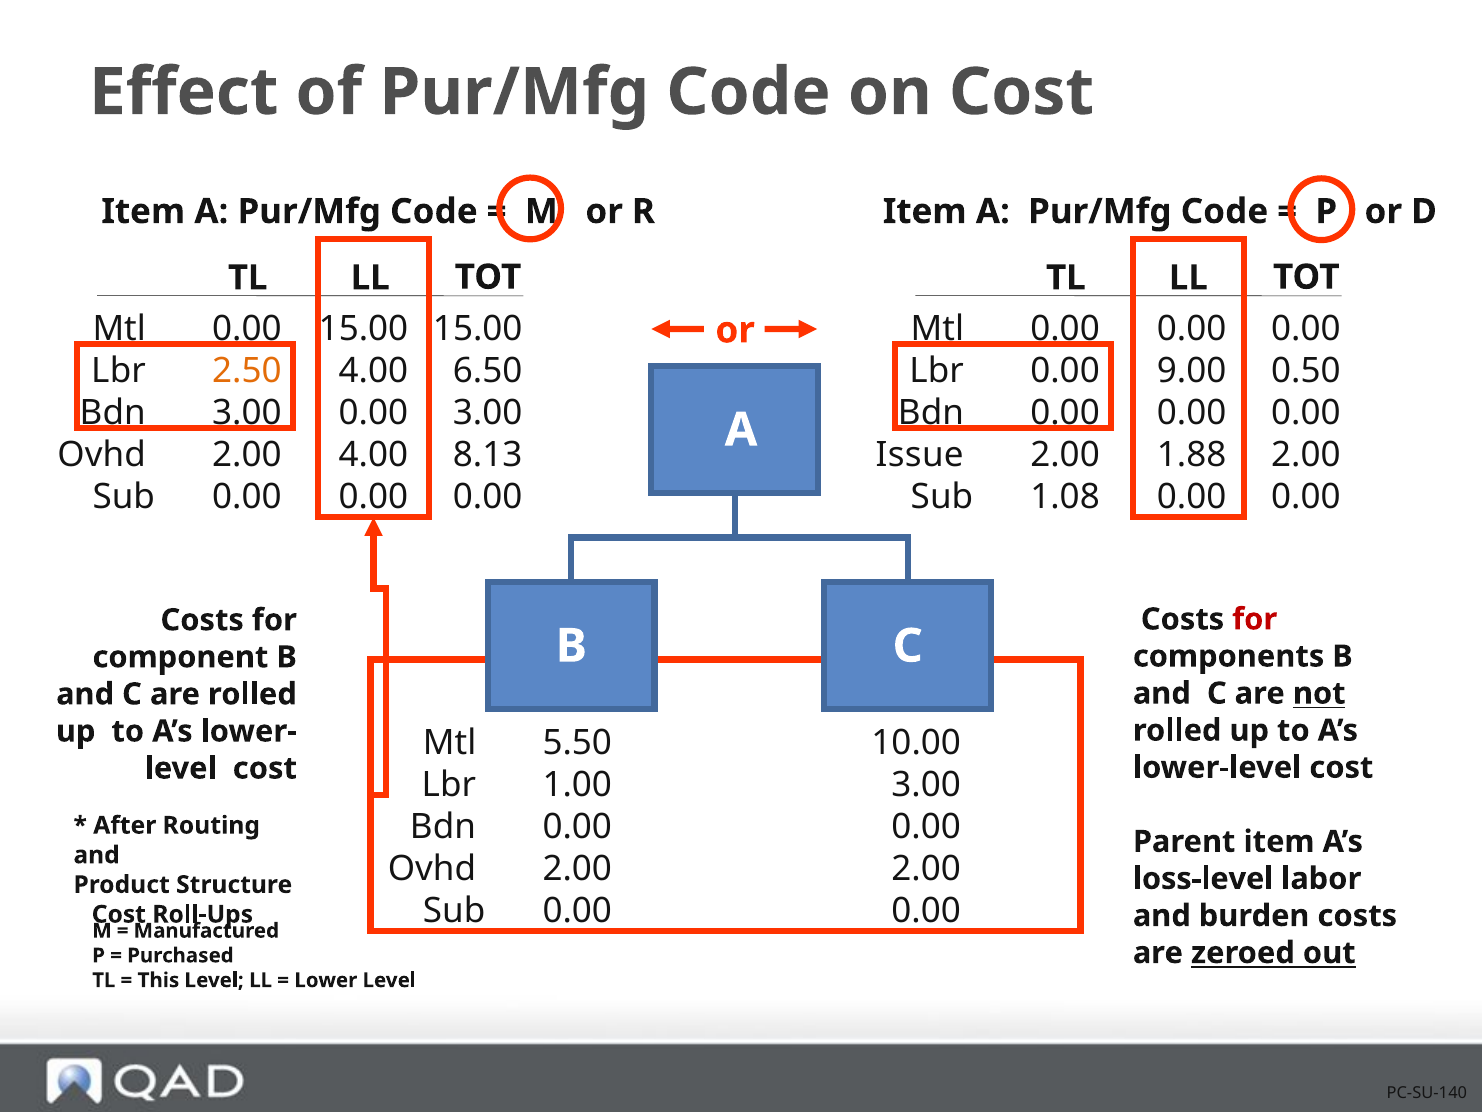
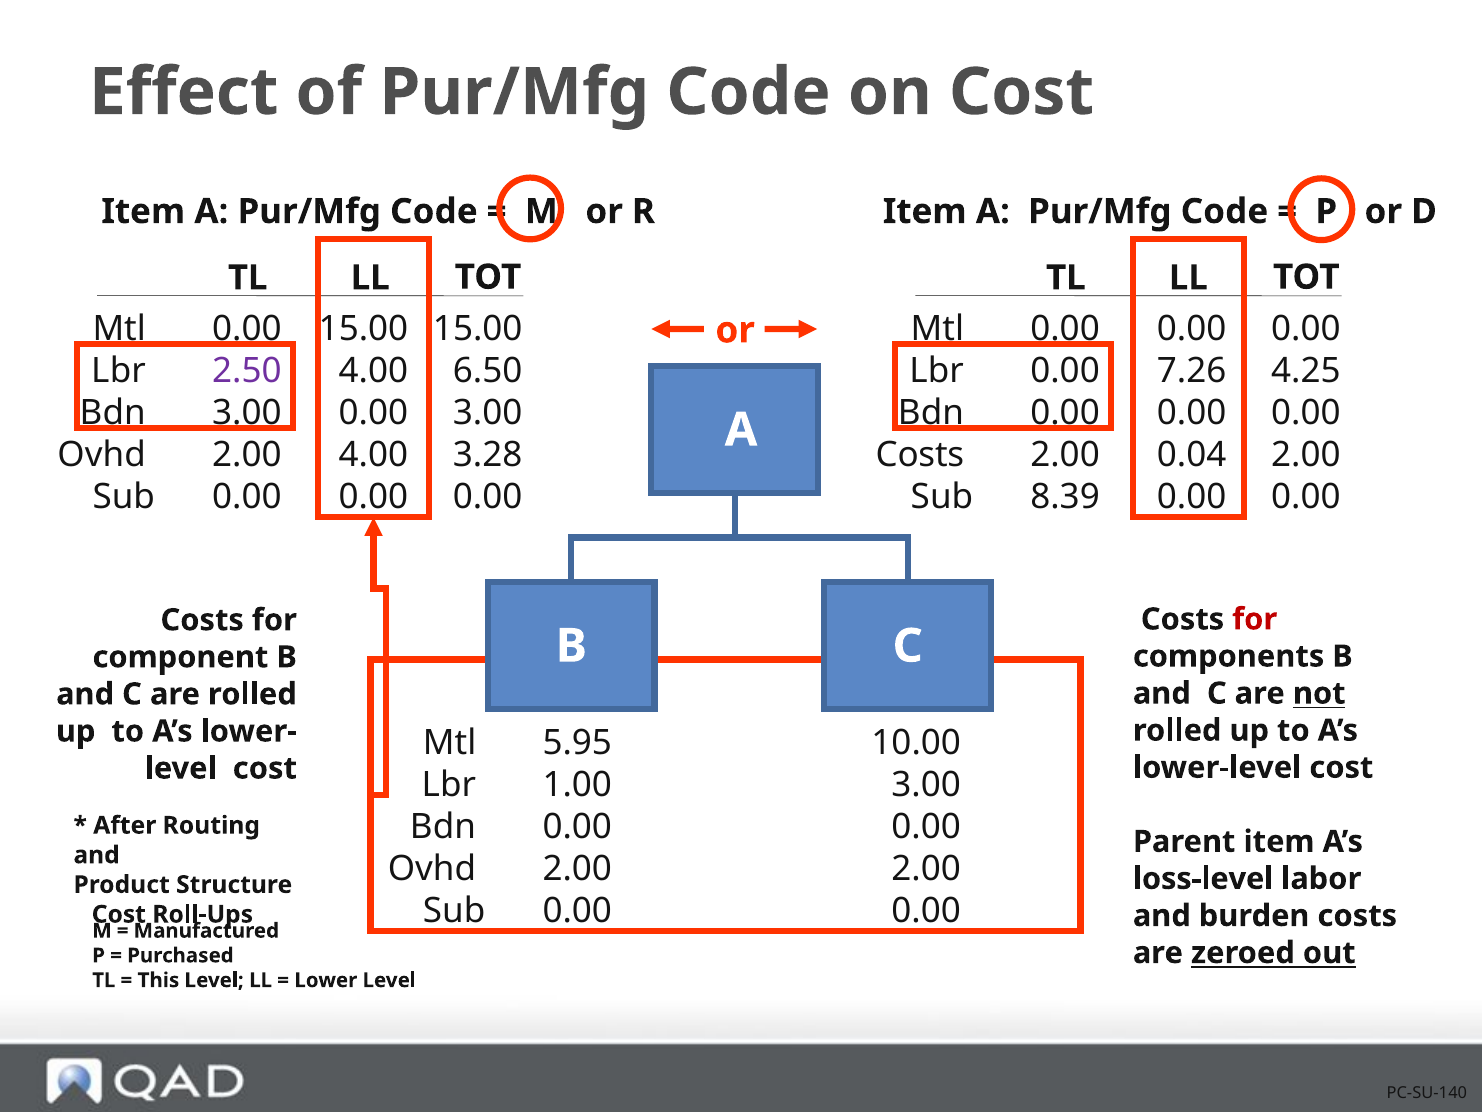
2.50 colour: orange -> purple (247, 371)
9.00: 9.00 -> 7.26 (1192, 371)
0.50: 0.50 -> 4.25 (1306, 371)
8.13: 8.13 -> 3.28 (488, 455)
Issue: Issue -> Costs (920, 455)
1.88: 1.88 -> 0.04 (1192, 455)
1.08: 1.08 -> 8.39 (1065, 497)
5.50: 5.50 -> 5.95 (577, 742)
